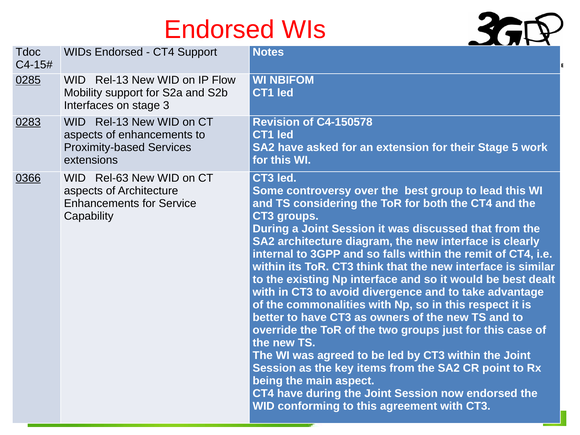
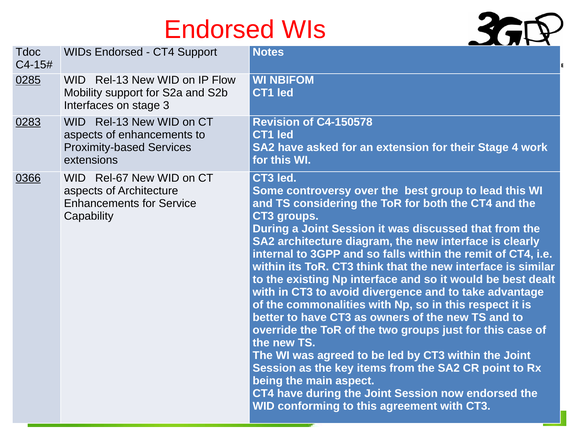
5: 5 -> 4 (515, 147)
Rel-63: Rel-63 -> Rel-67 (112, 178)
